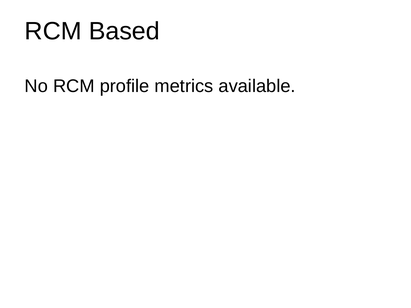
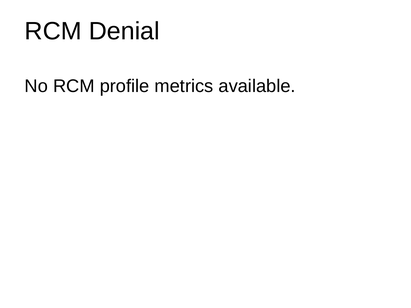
Based: Based -> Denial (124, 31)
